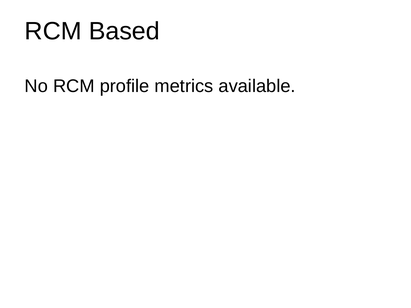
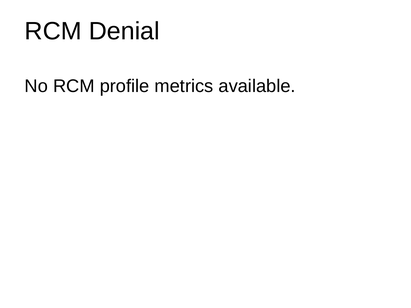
Based: Based -> Denial (124, 31)
